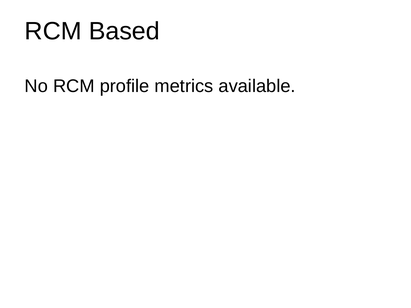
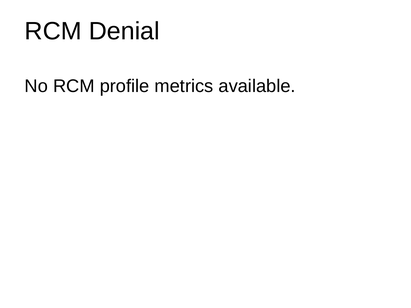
Based: Based -> Denial (124, 31)
